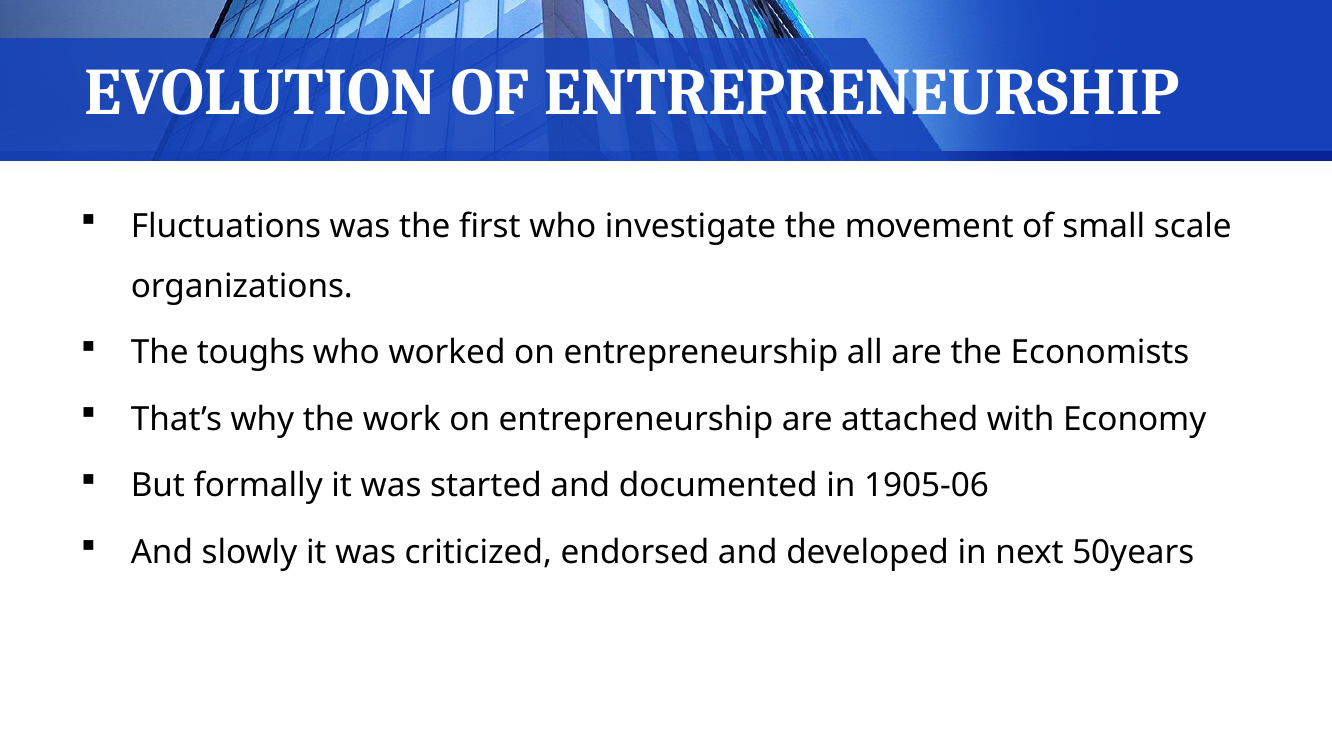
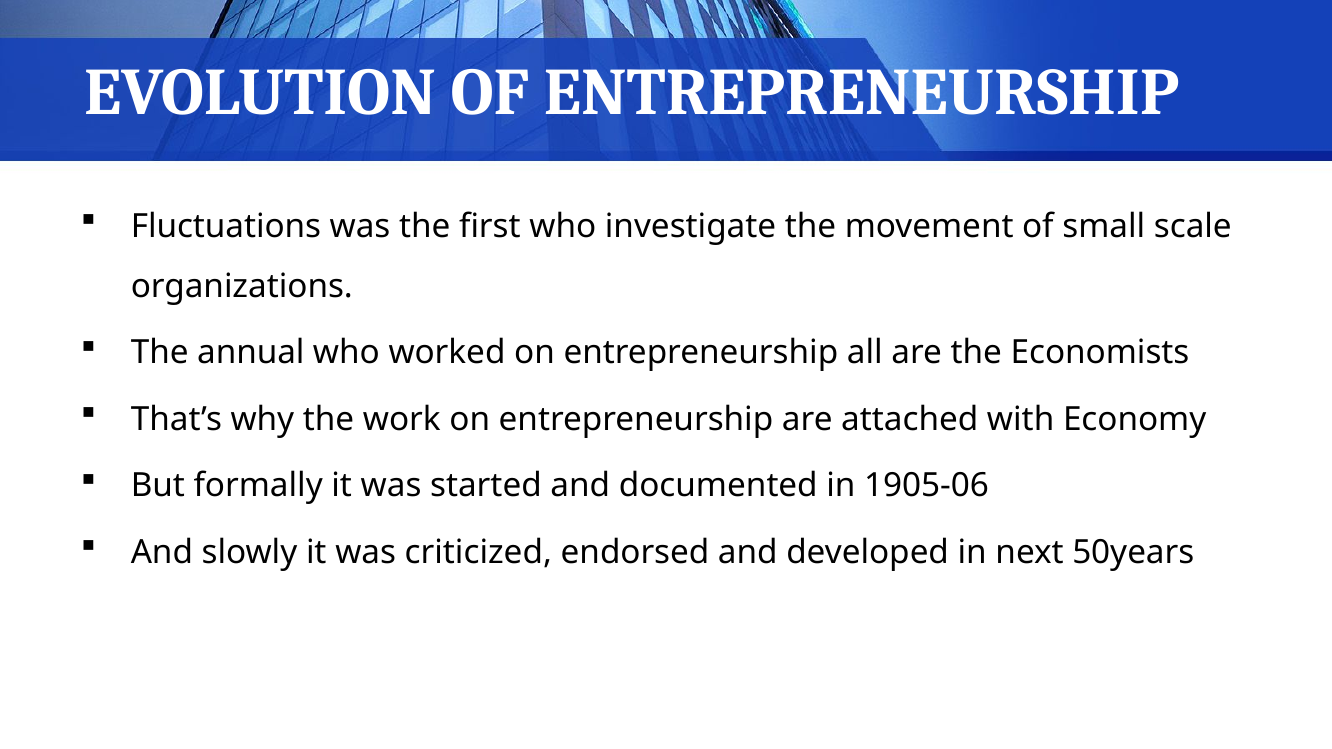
toughs: toughs -> annual (251, 353)
